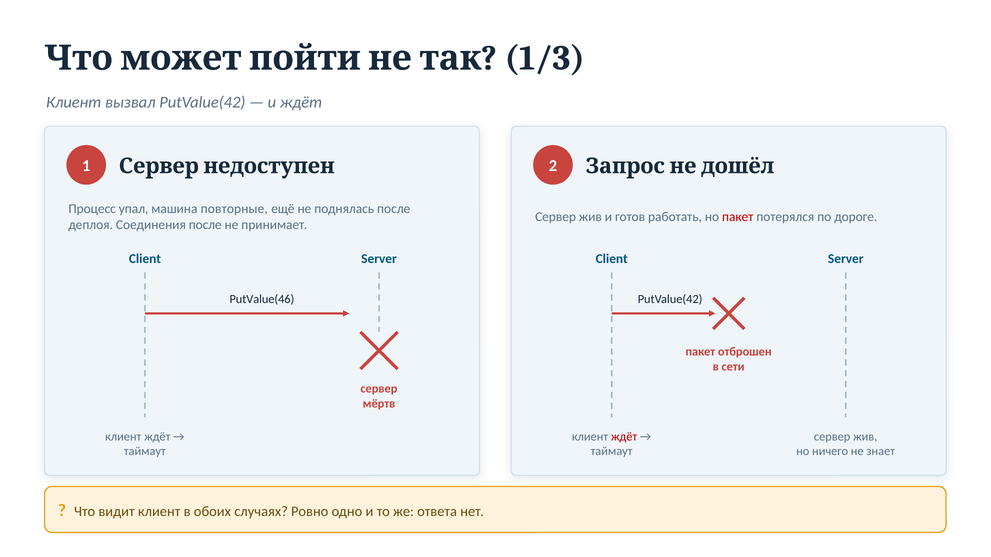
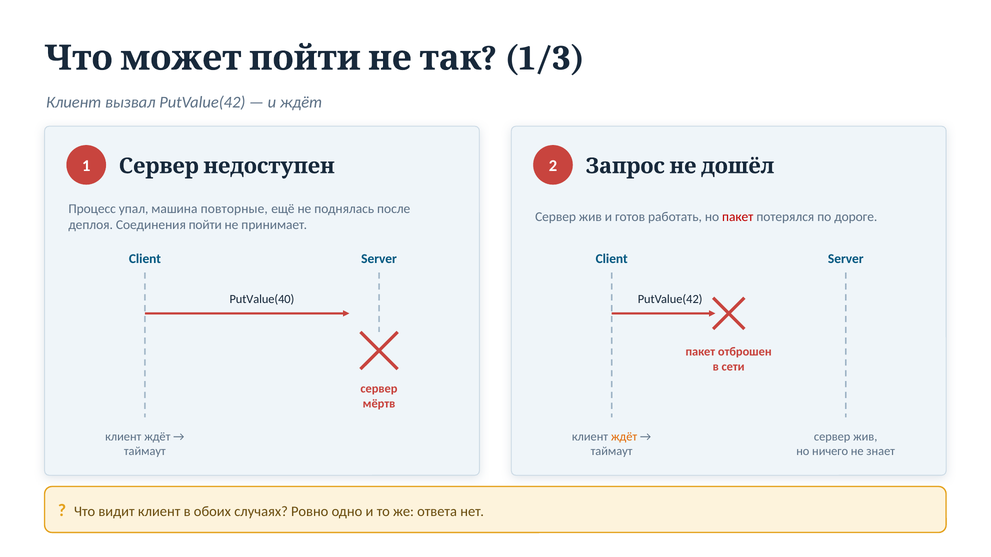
Соединения после: после -> пойти (205, 225)
PutValue(46: PutValue(46 -> PutValue(40 (262, 300)
ждёт colour: red -> orange (624, 437)
